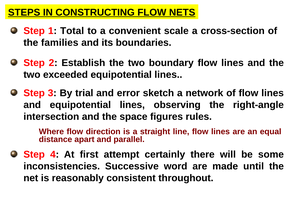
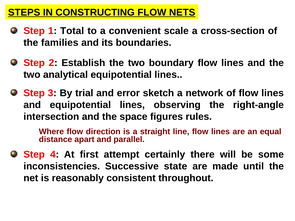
exceeded: exceeded -> analytical (66, 75)
word: word -> state (176, 167)
